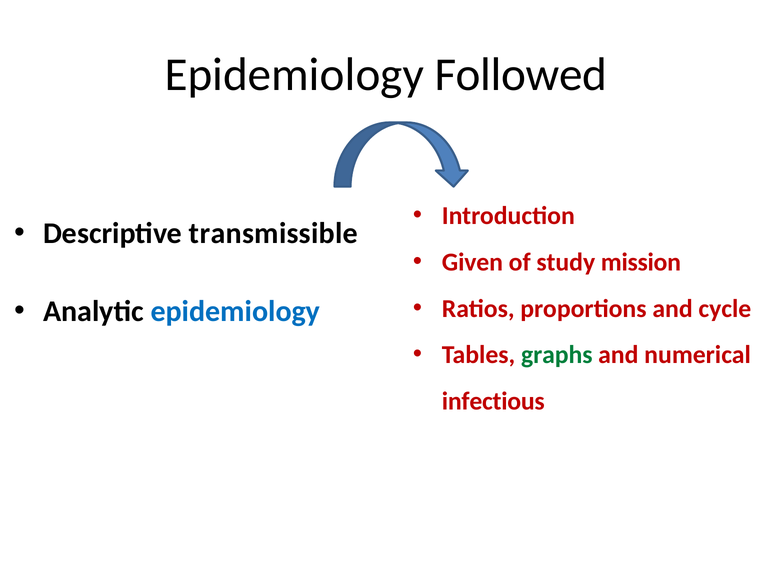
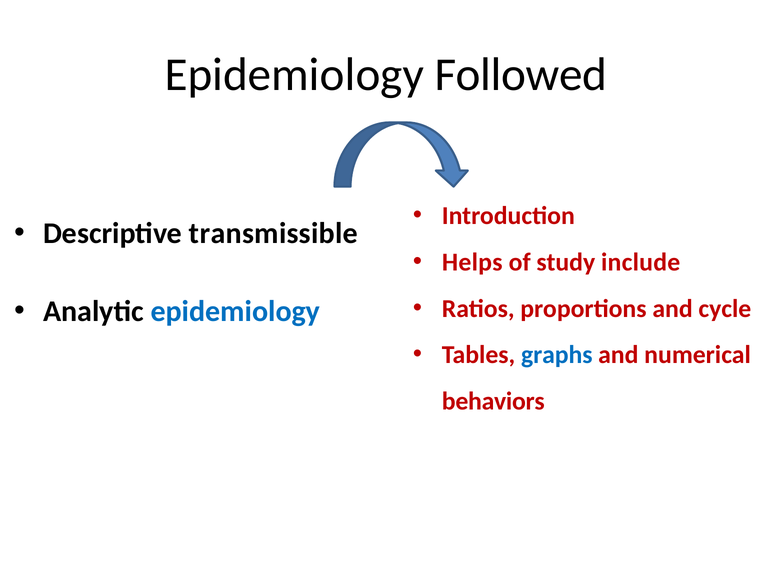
Given: Given -> Helps (472, 262)
mission: mission -> include (641, 262)
graphs colour: green -> blue (557, 355)
infectious: infectious -> behaviors (493, 401)
